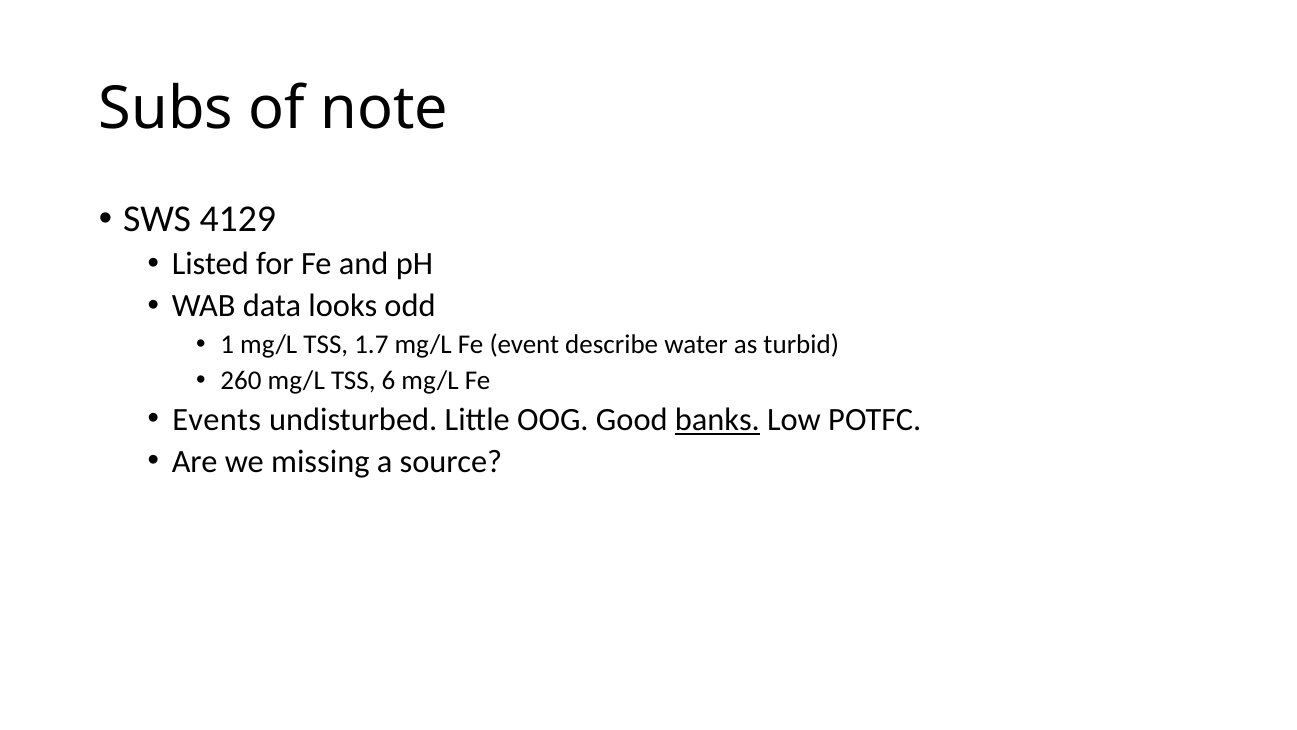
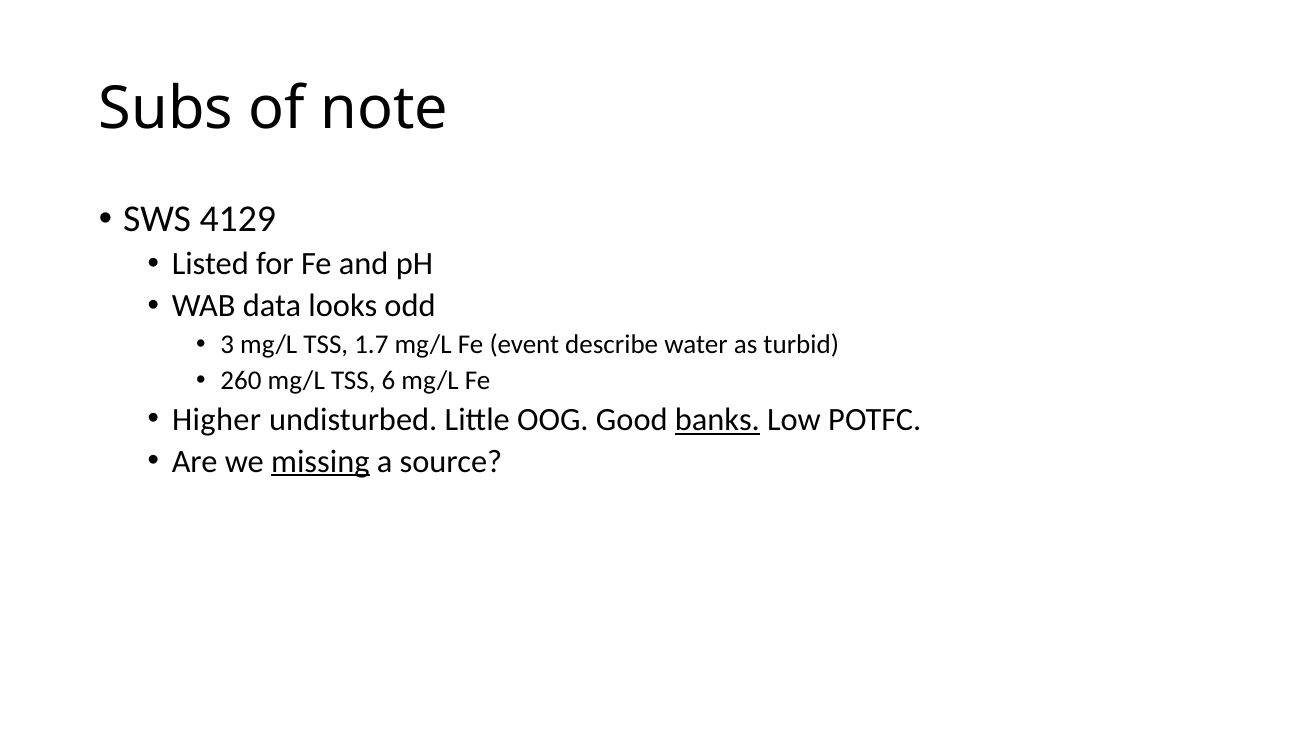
1: 1 -> 3 (227, 345)
Events: Events -> Higher (217, 419)
missing underline: none -> present (320, 461)
